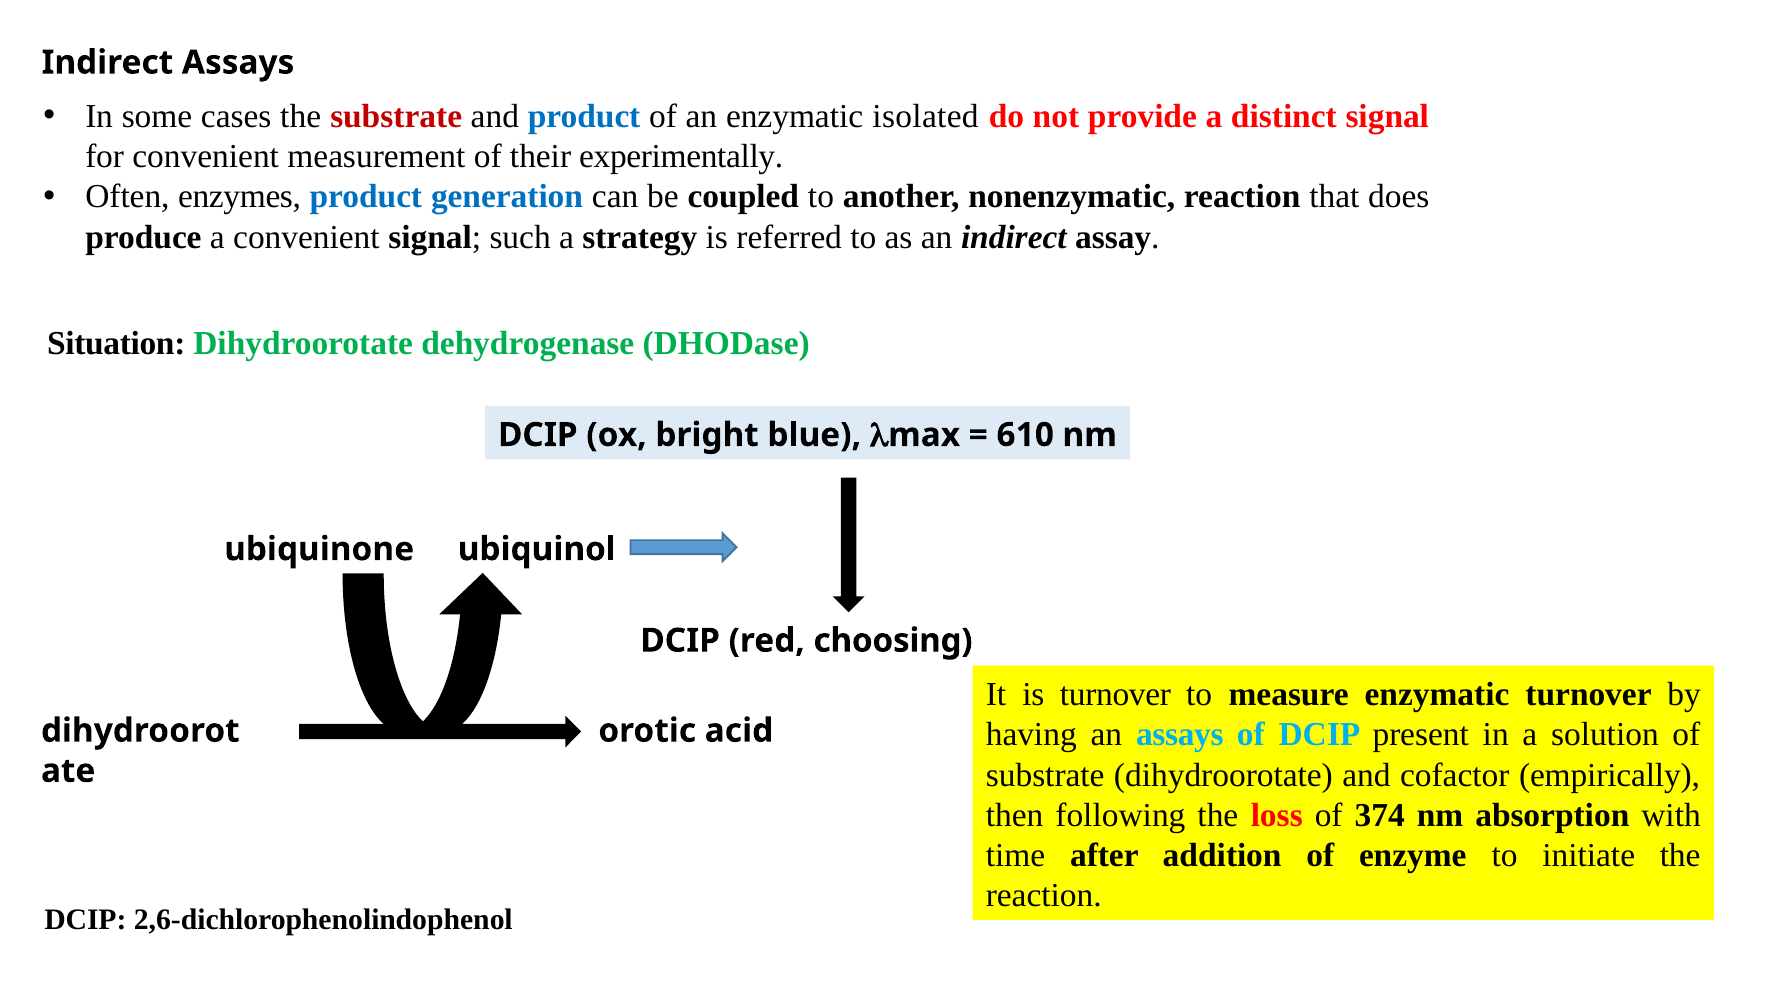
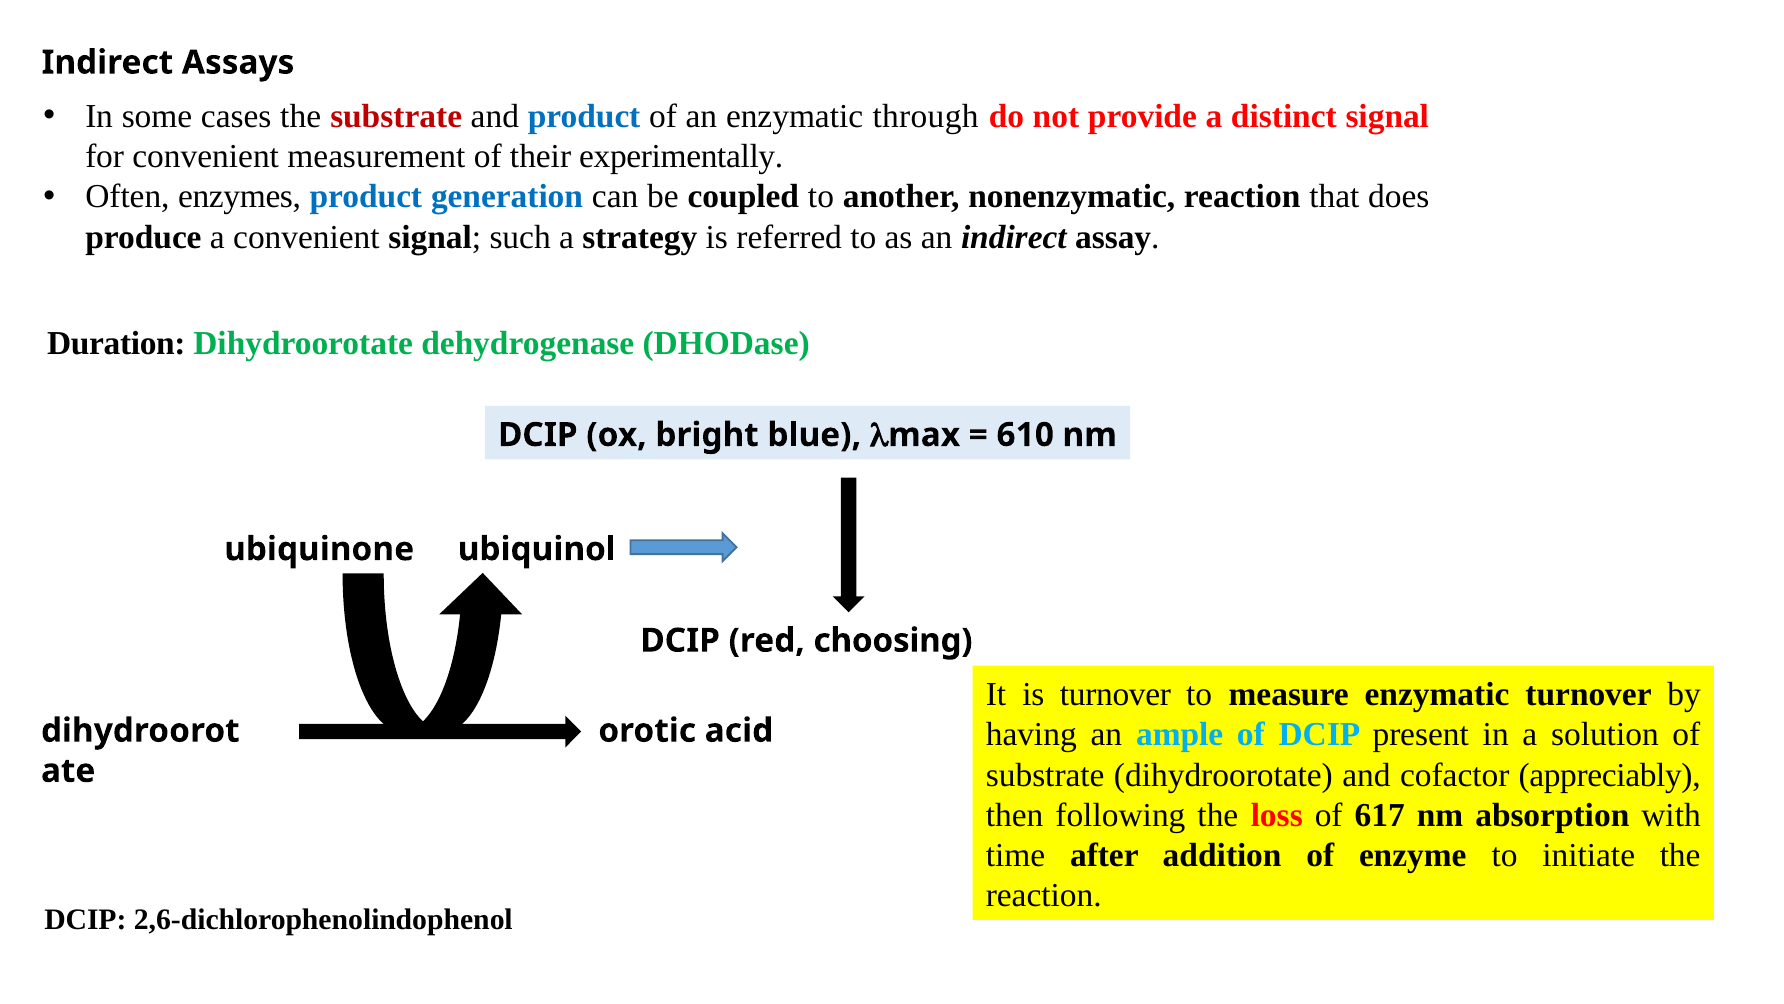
isolated: isolated -> through (926, 117)
Situation: Situation -> Duration (116, 343)
an assays: assays -> ample (1180, 734)
empirically: empirically -> appreciably (1610, 775)
374: 374 -> 617 (1380, 815)
